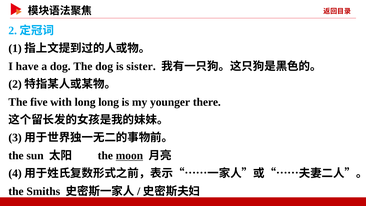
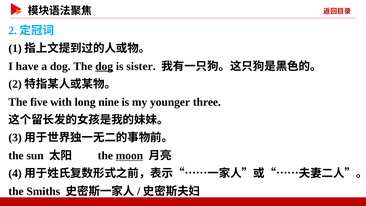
dog underline: none -> present (104, 66)
long long: long -> nine (109, 102)
there: there -> three (207, 102)
